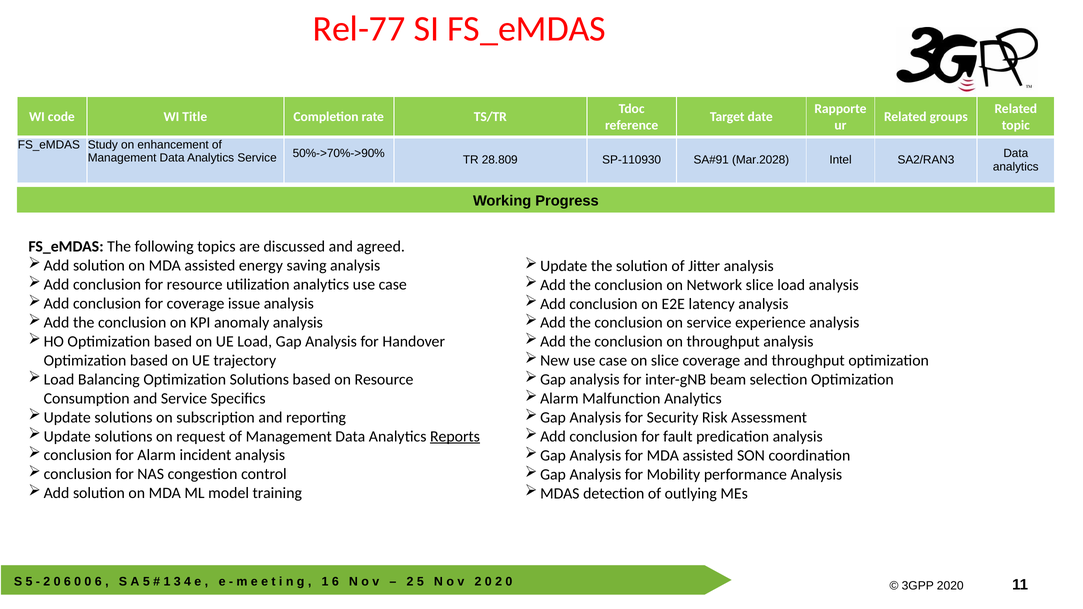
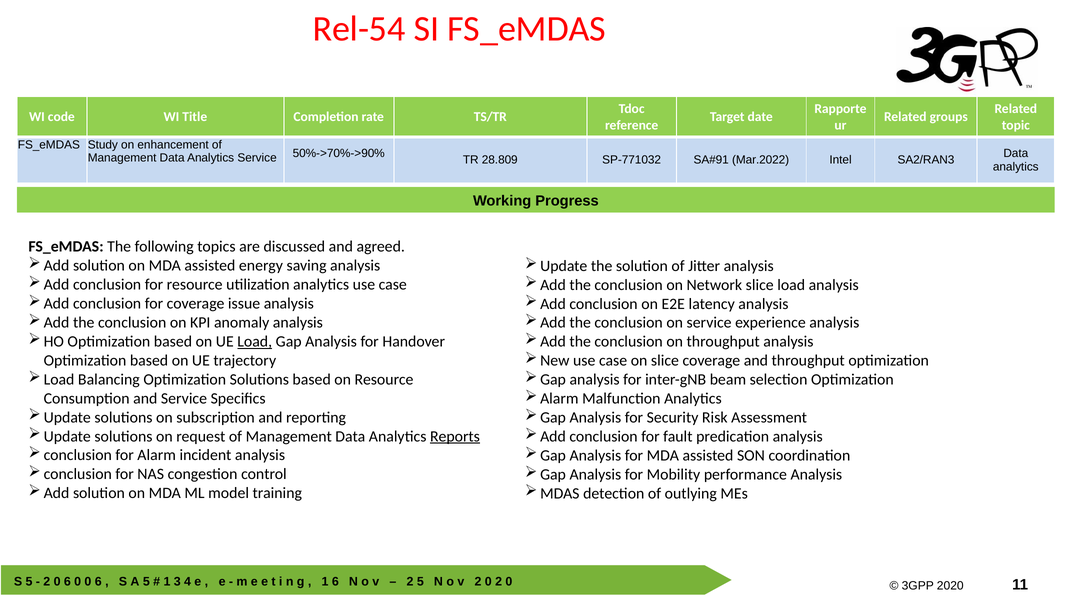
Rel-77: Rel-77 -> Rel-54 (359, 29)
SP-110930: SP-110930 -> SP-771032 (632, 160)
Mar.2028: Mar.2028 -> Mar.2022 (761, 160)
Load underline: none -> present (255, 342)
